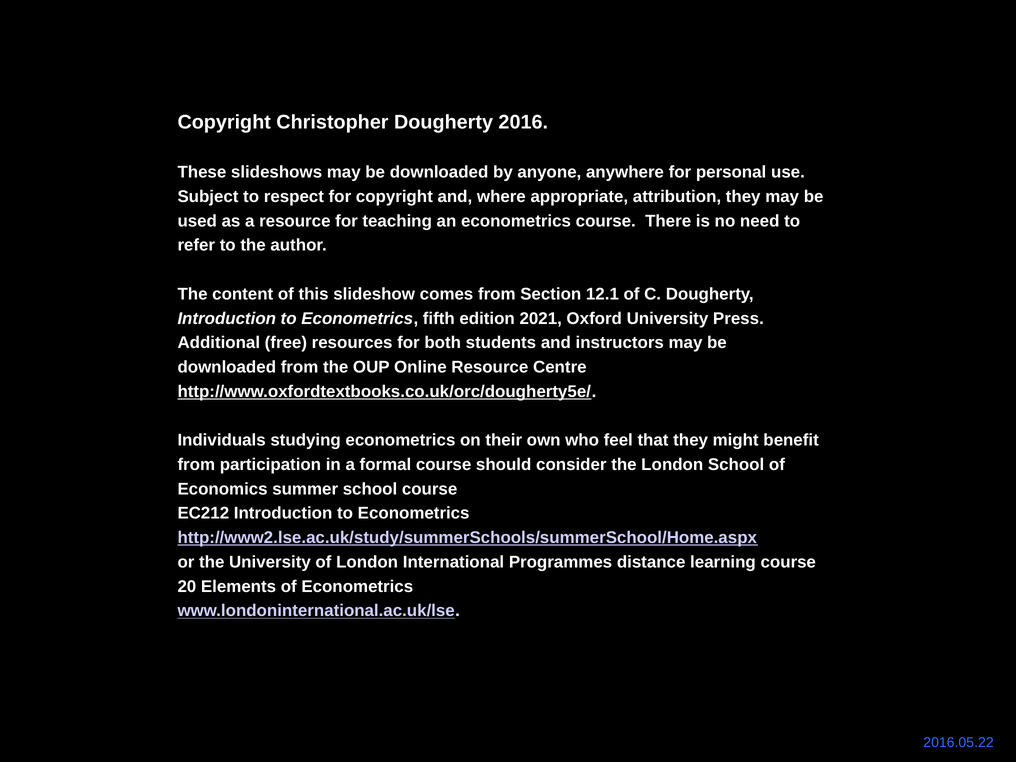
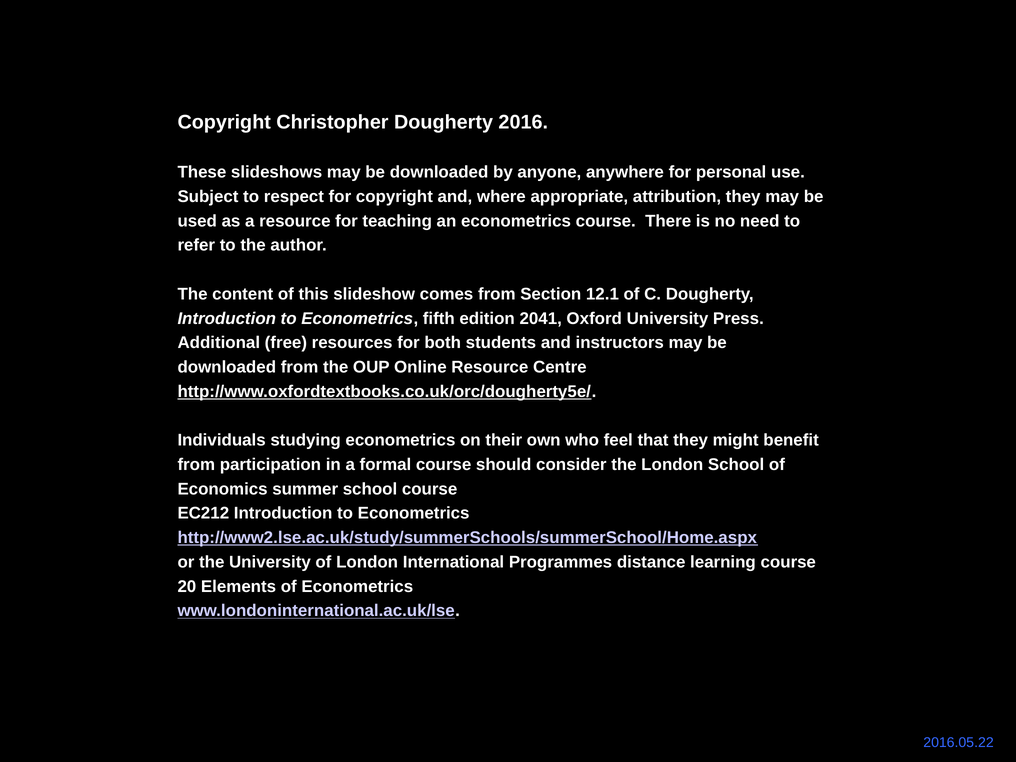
2021: 2021 -> 2041 (541, 318)
